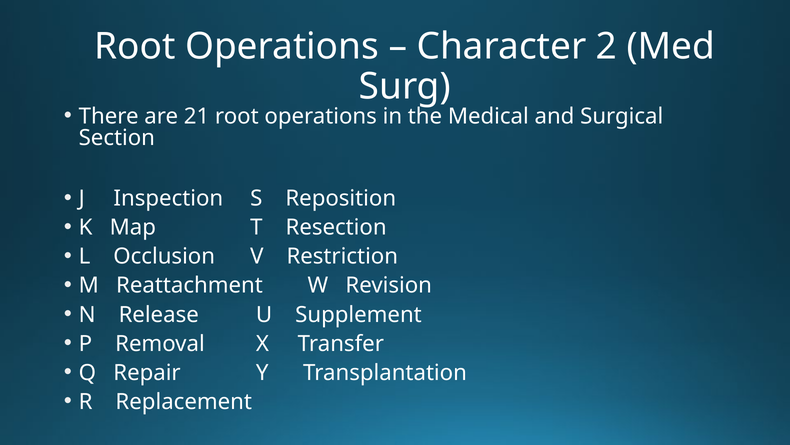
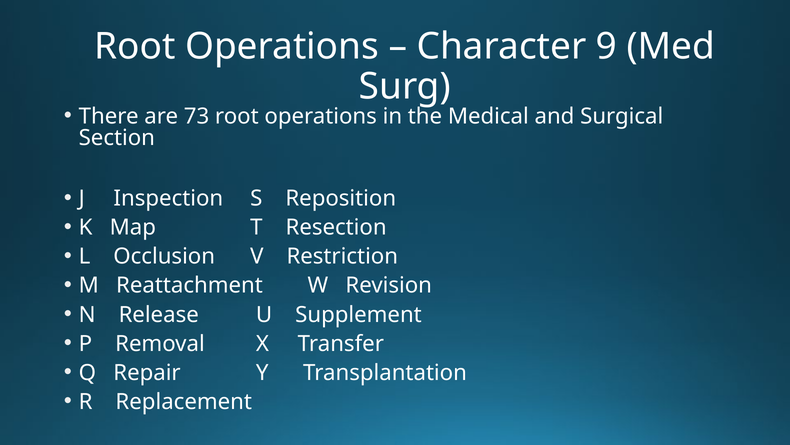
2: 2 -> 9 (607, 46)
21: 21 -> 73 (197, 116)
